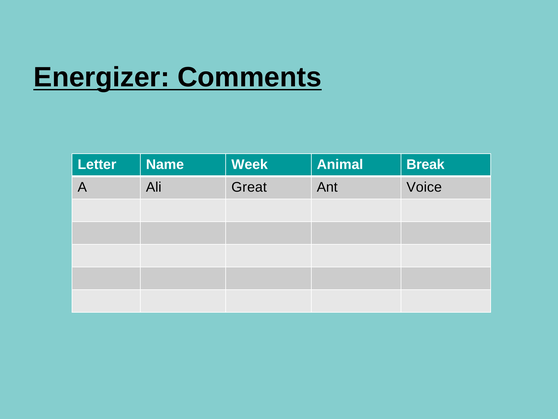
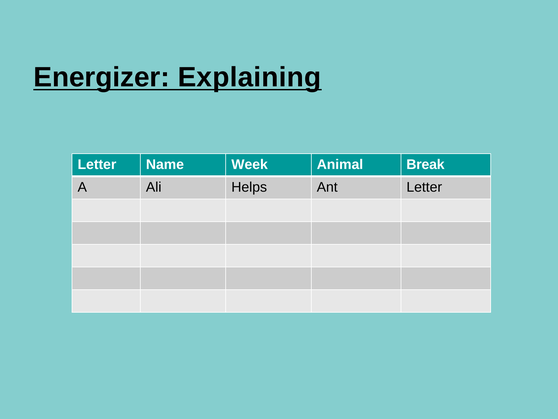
Comments: Comments -> Explaining (249, 77)
Great: Great -> Helps (249, 187)
Ant Voice: Voice -> Letter (424, 187)
